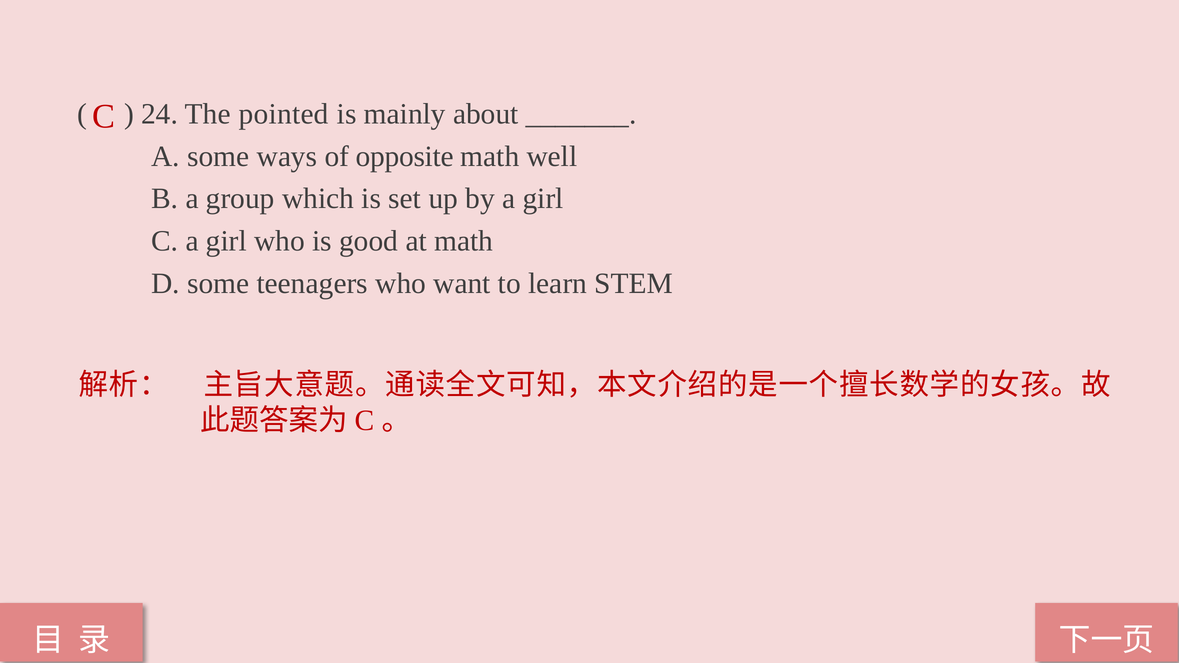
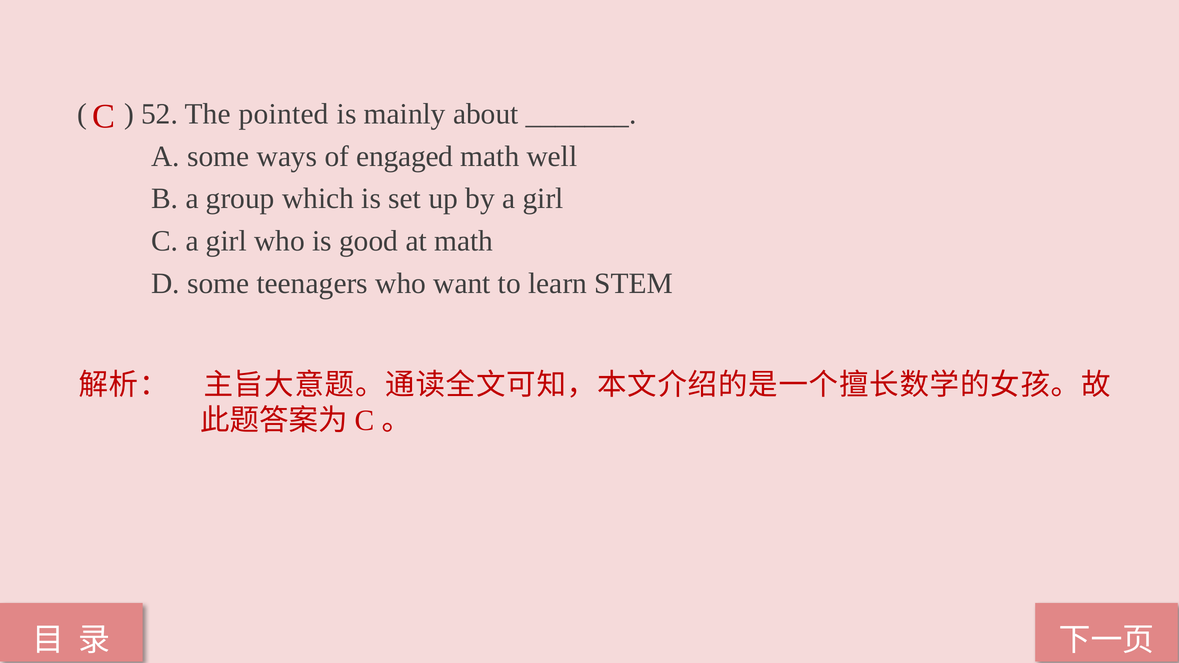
24: 24 -> 52 (160, 114)
opposite: opposite -> engaged (405, 156)
